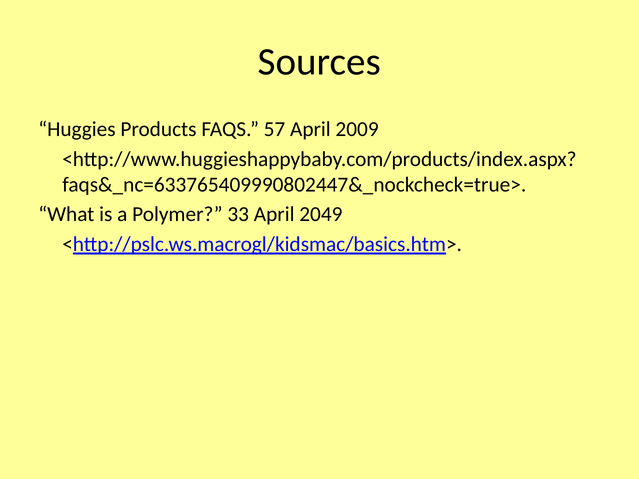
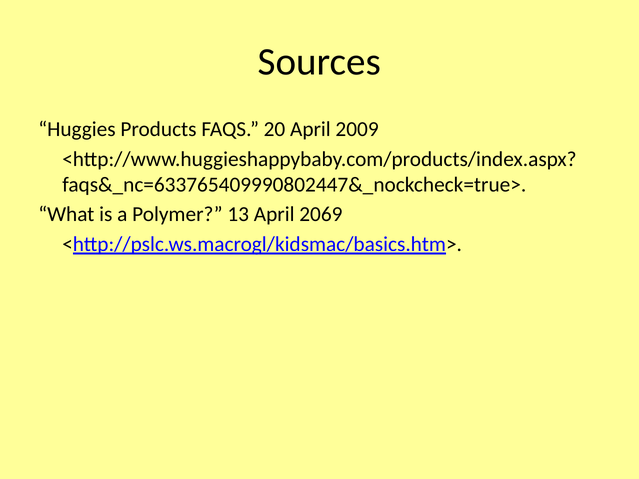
57: 57 -> 20 (274, 129)
33: 33 -> 13 (238, 214)
2049: 2049 -> 2069 (321, 214)
